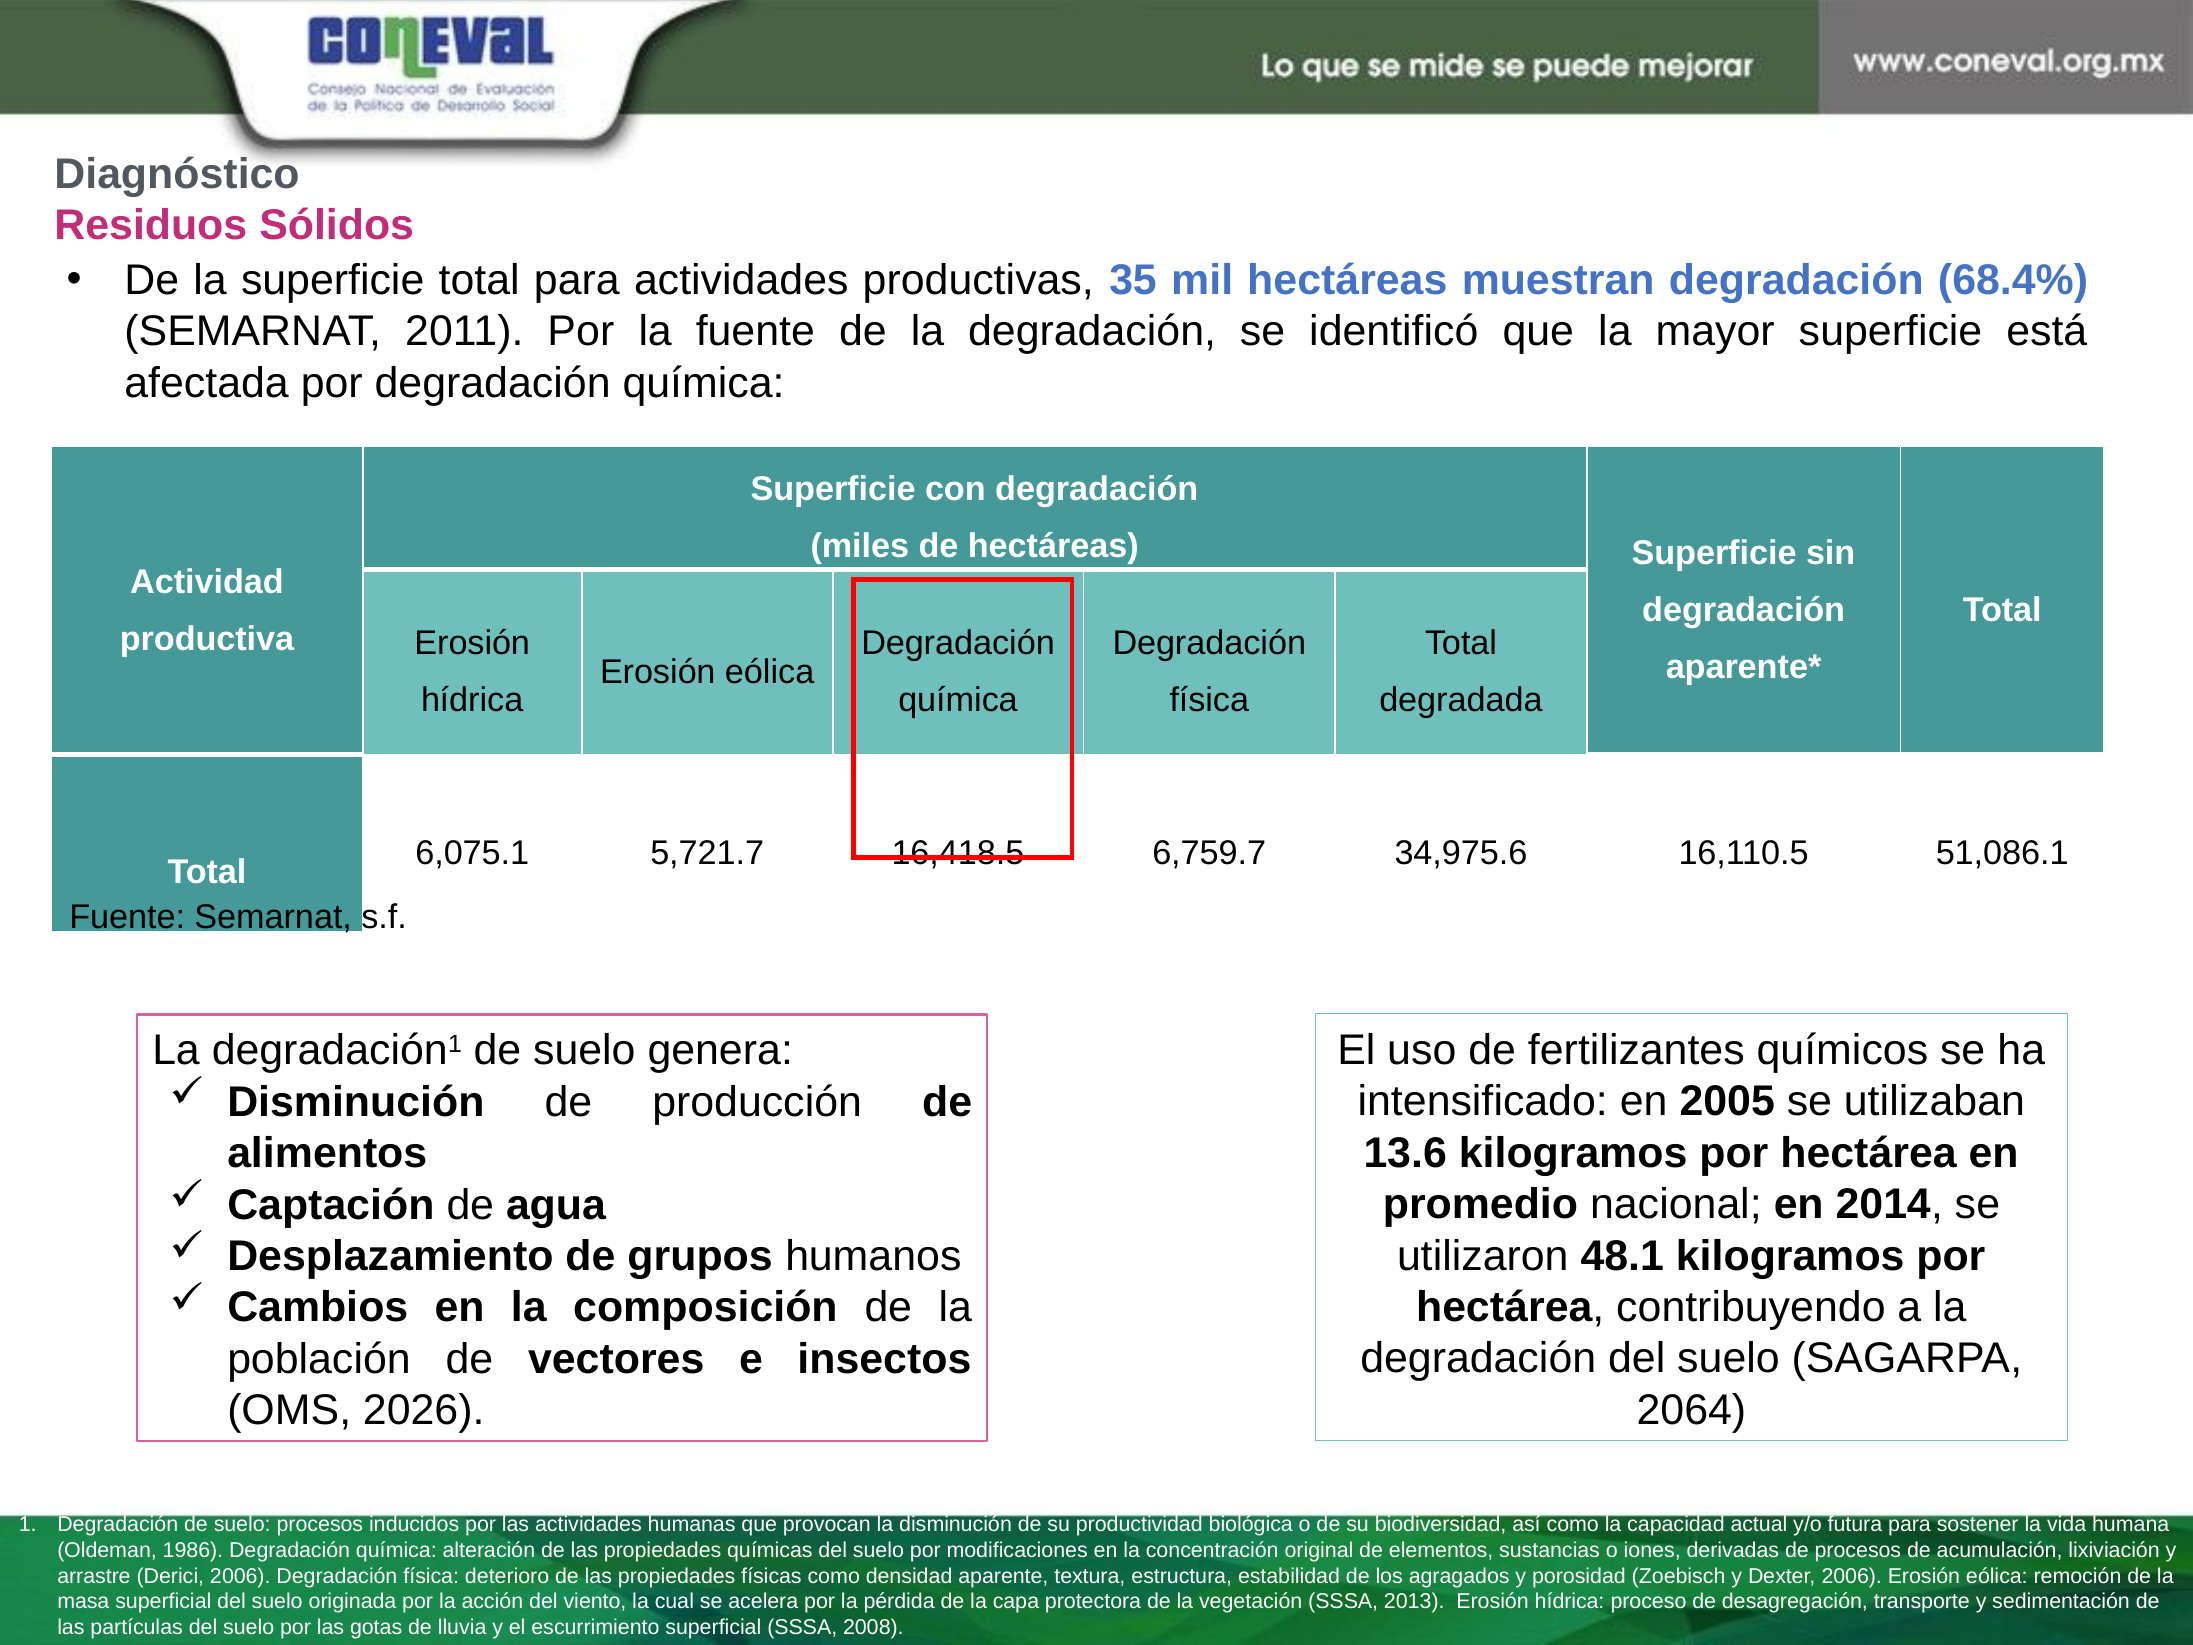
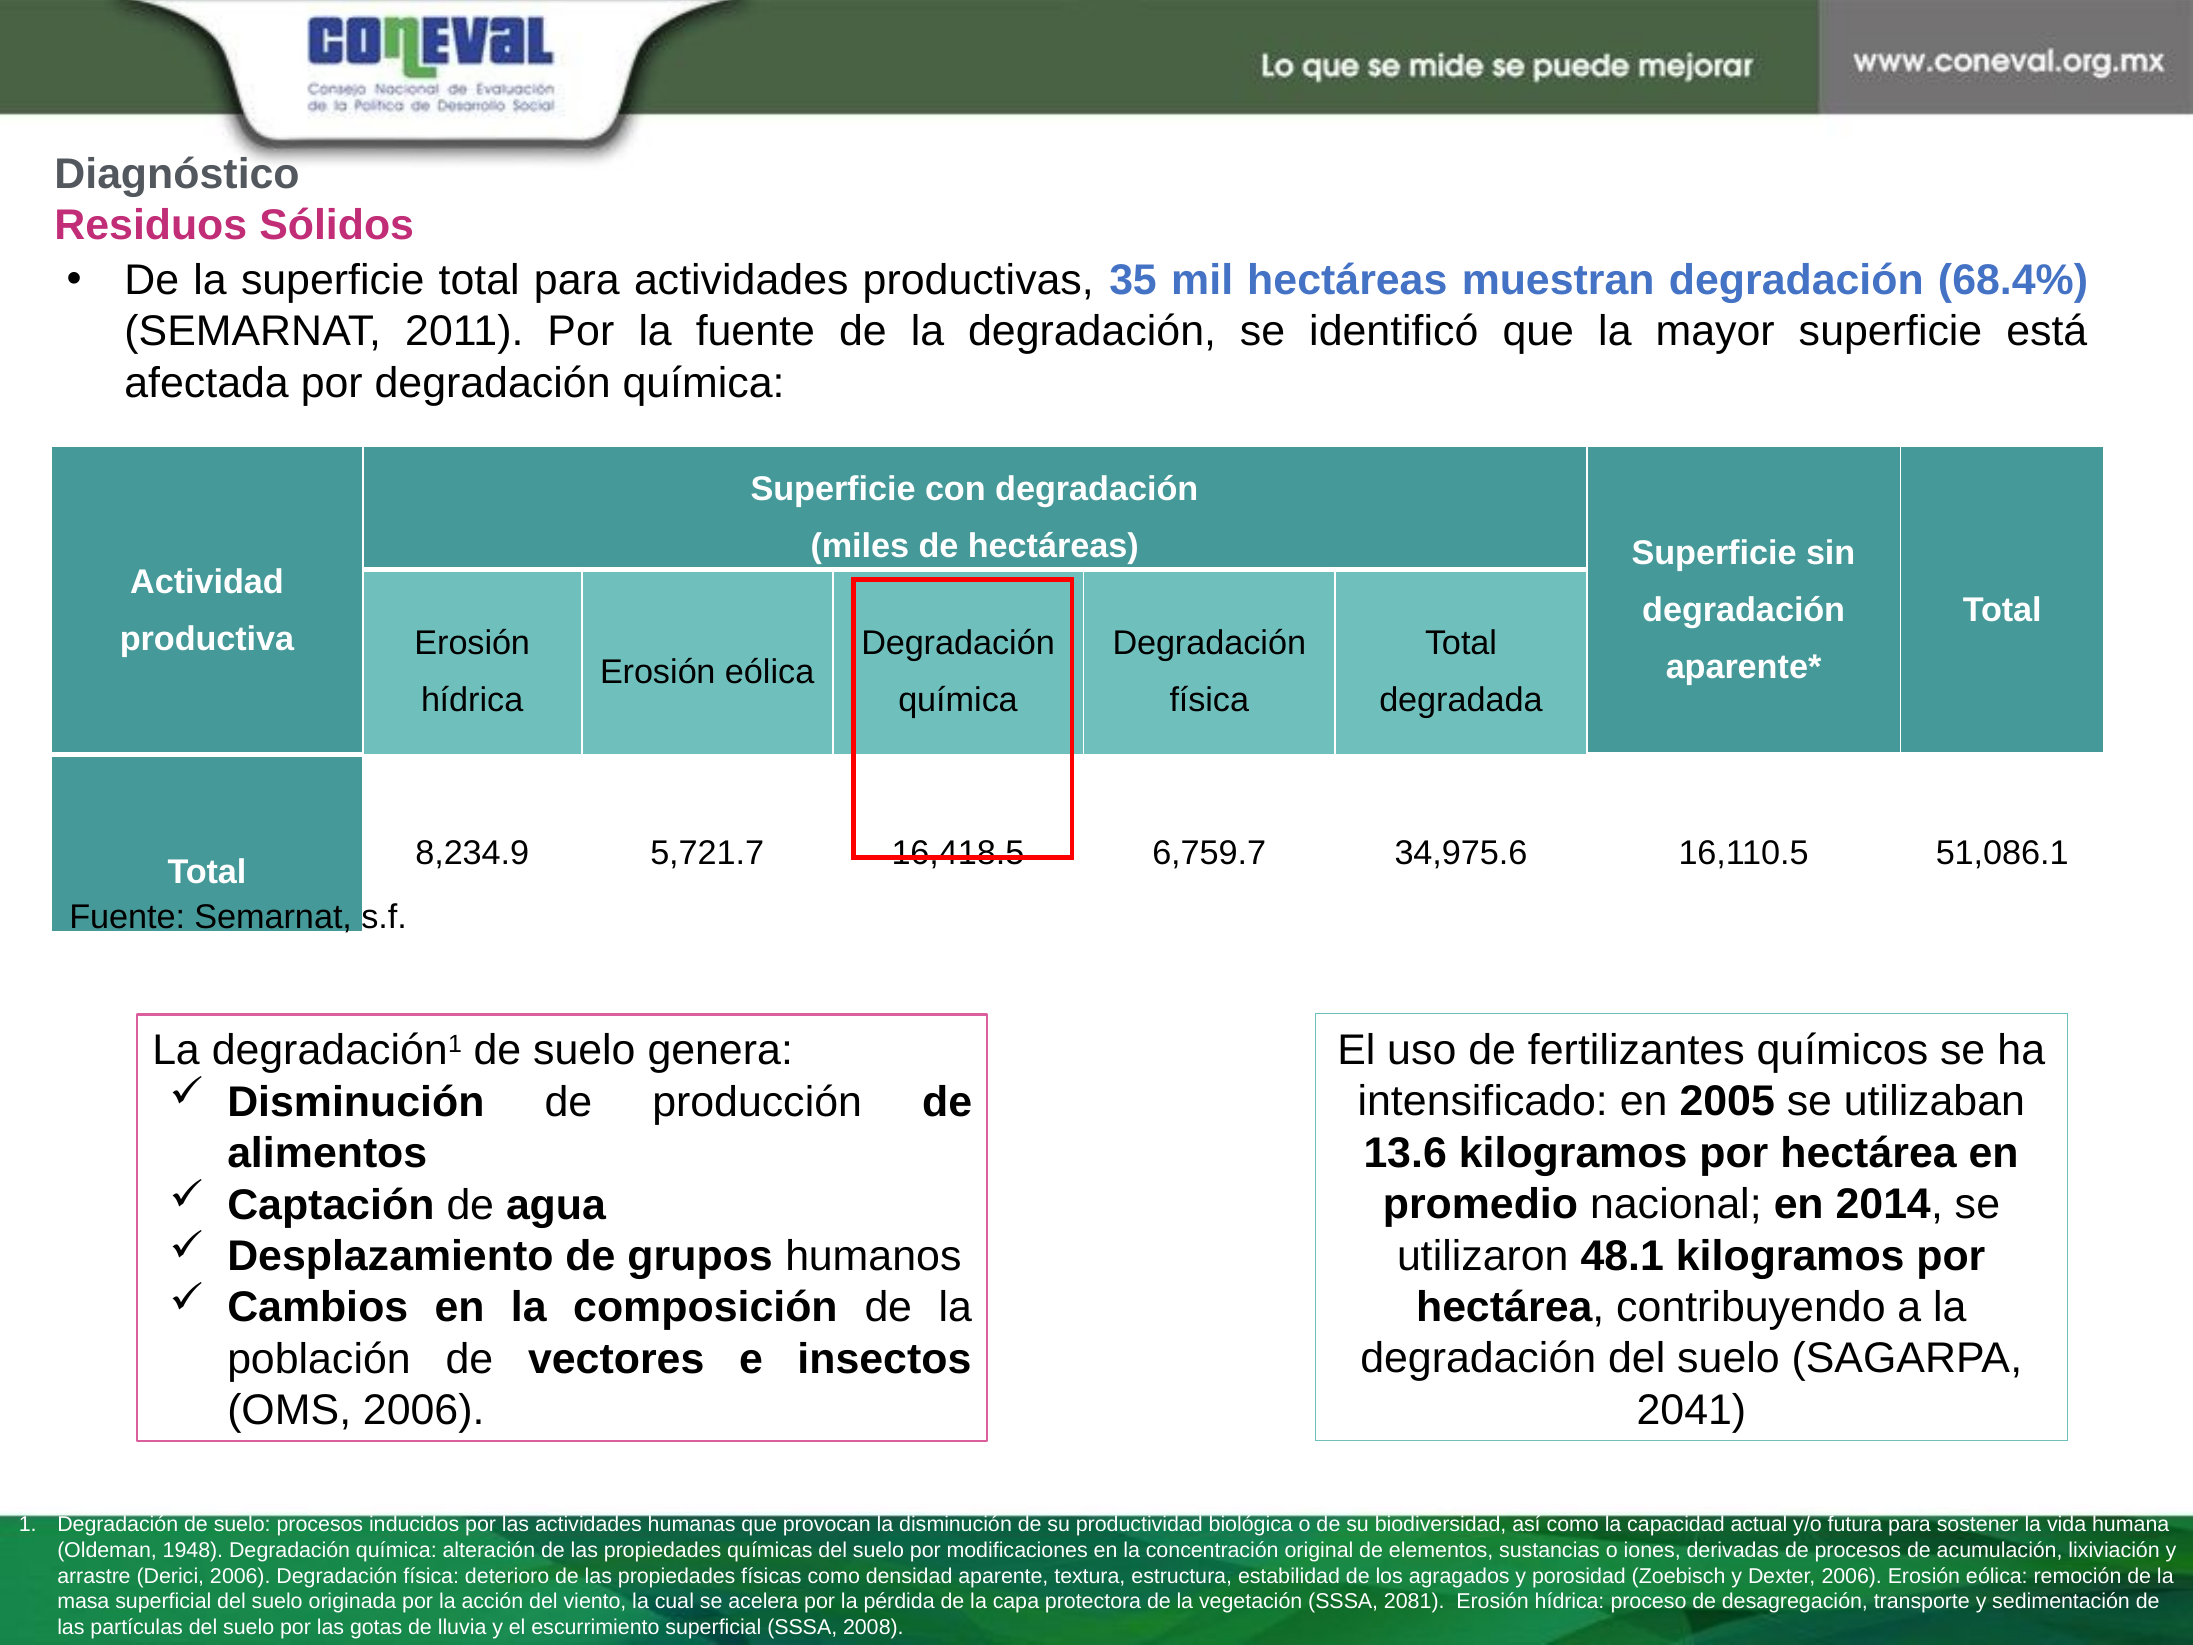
6,075.1: 6,075.1 -> 8,234.9 (472, 853)
2064: 2064 -> 2041 (1691, 1410)
OMS 2026: 2026 -> 2006 (424, 1410)
1986: 1986 -> 1948 (193, 1550)
2013: 2013 -> 2081 (1414, 1601)
